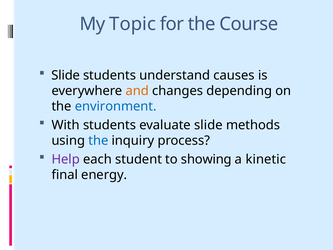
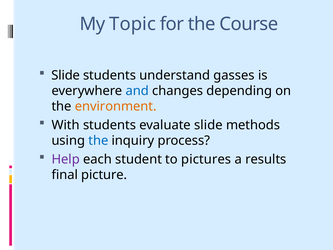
causes: causes -> gasses (234, 75)
and colour: orange -> blue (137, 91)
environment colour: blue -> orange (116, 106)
showing: showing -> pictures (206, 159)
kinetic: kinetic -> results (266, 159)
energy: energy -> picture (104, 175)
